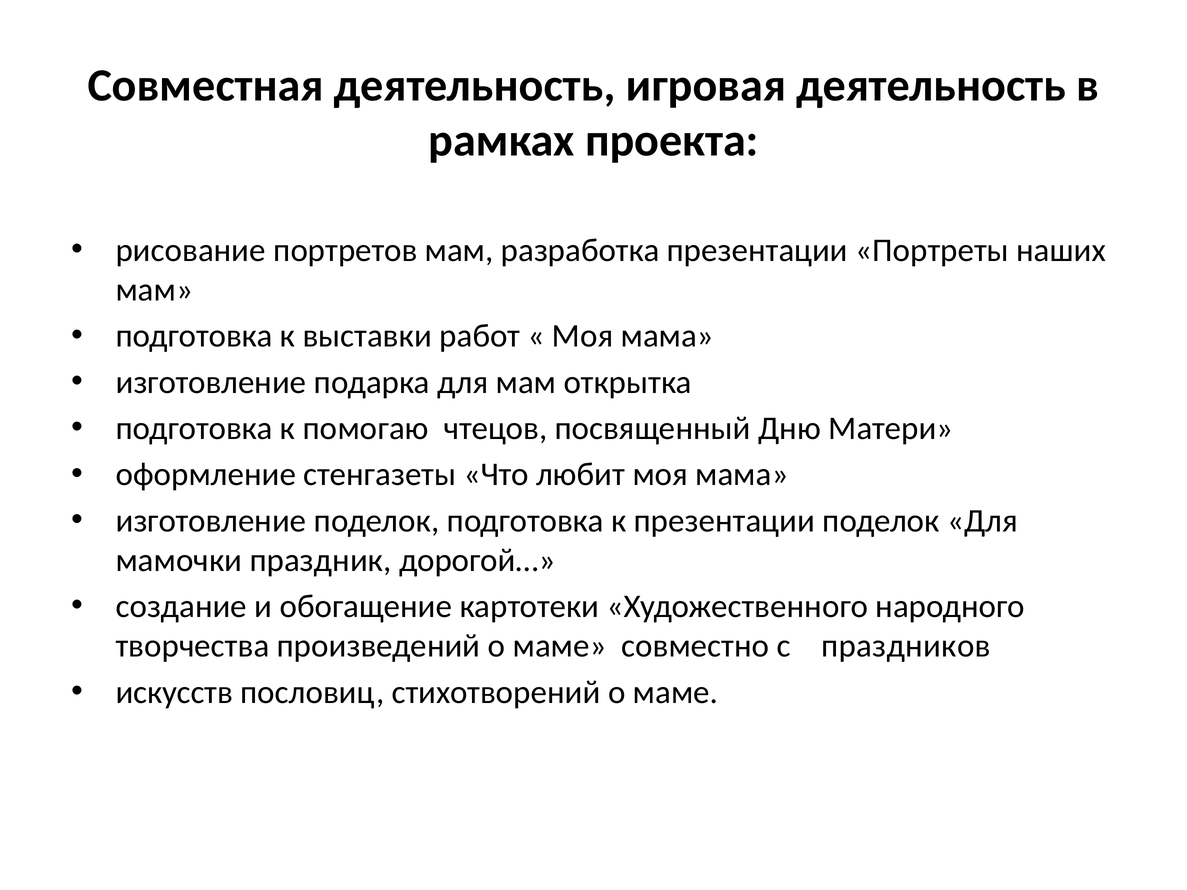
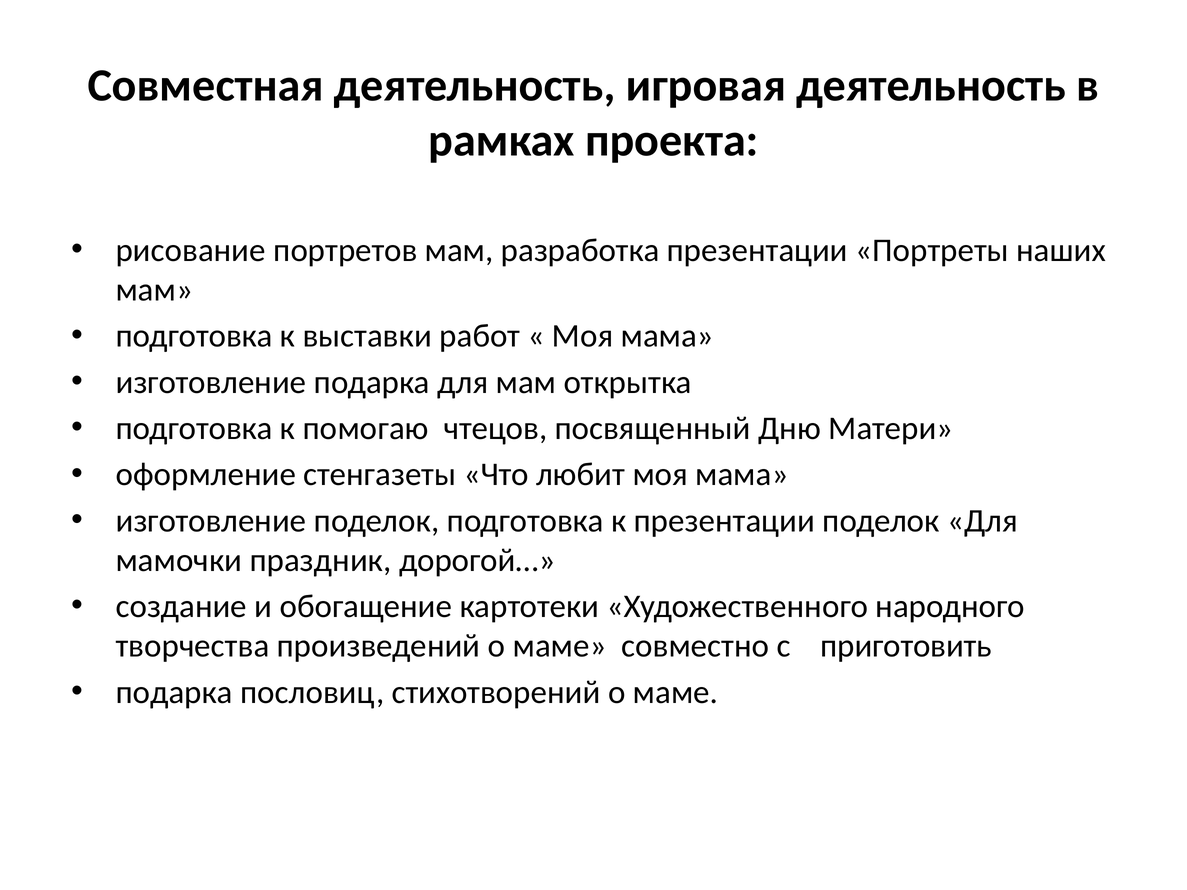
праздников: праздников -> приготовить (906, 646)
искусств: искусств -> подарка (174, 692)
